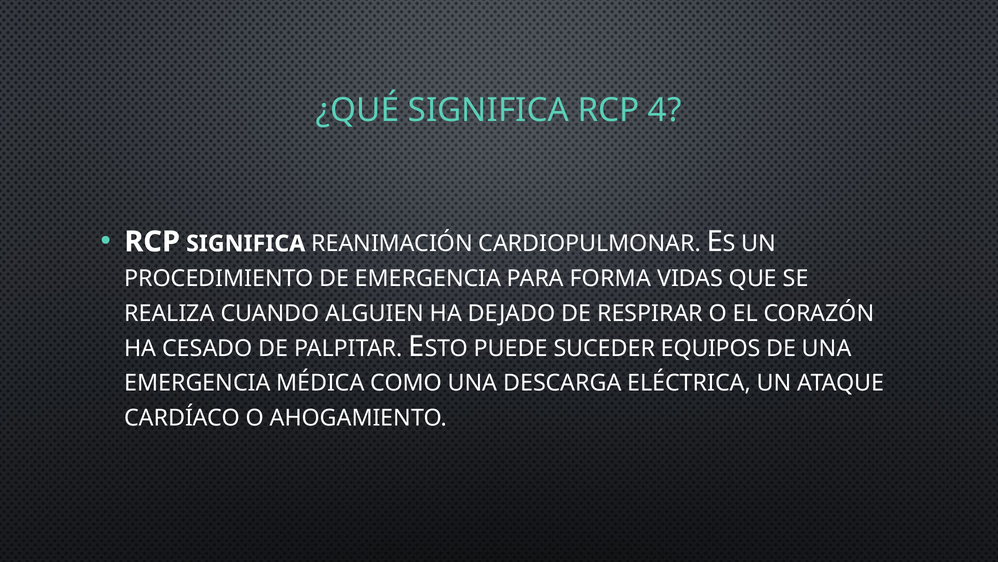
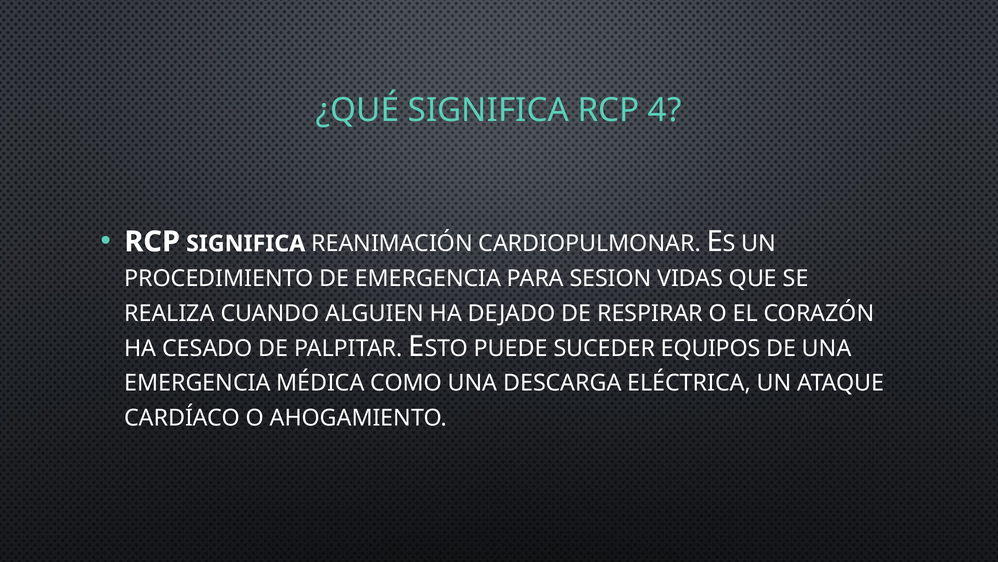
FORMA: FORMA -> SESION (611, 278)
